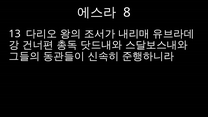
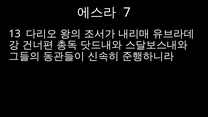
8: 8 -> 7 (127, 13)
